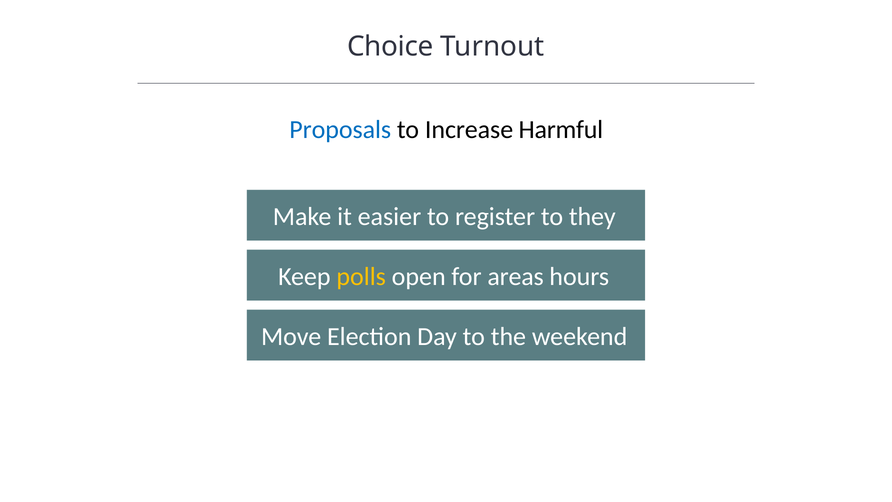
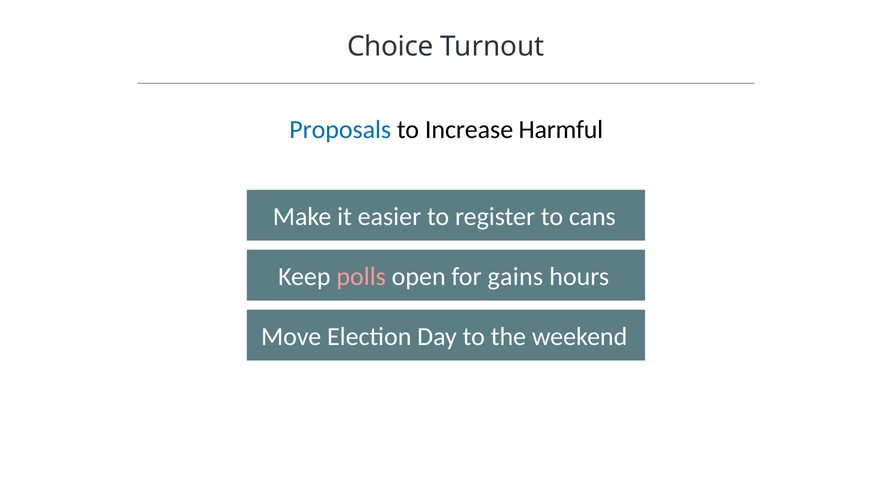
they: they -> cans (592, 217)
polls colour: yellow -> pink (361, 277)
areas: areas -> gains (515, 277)
